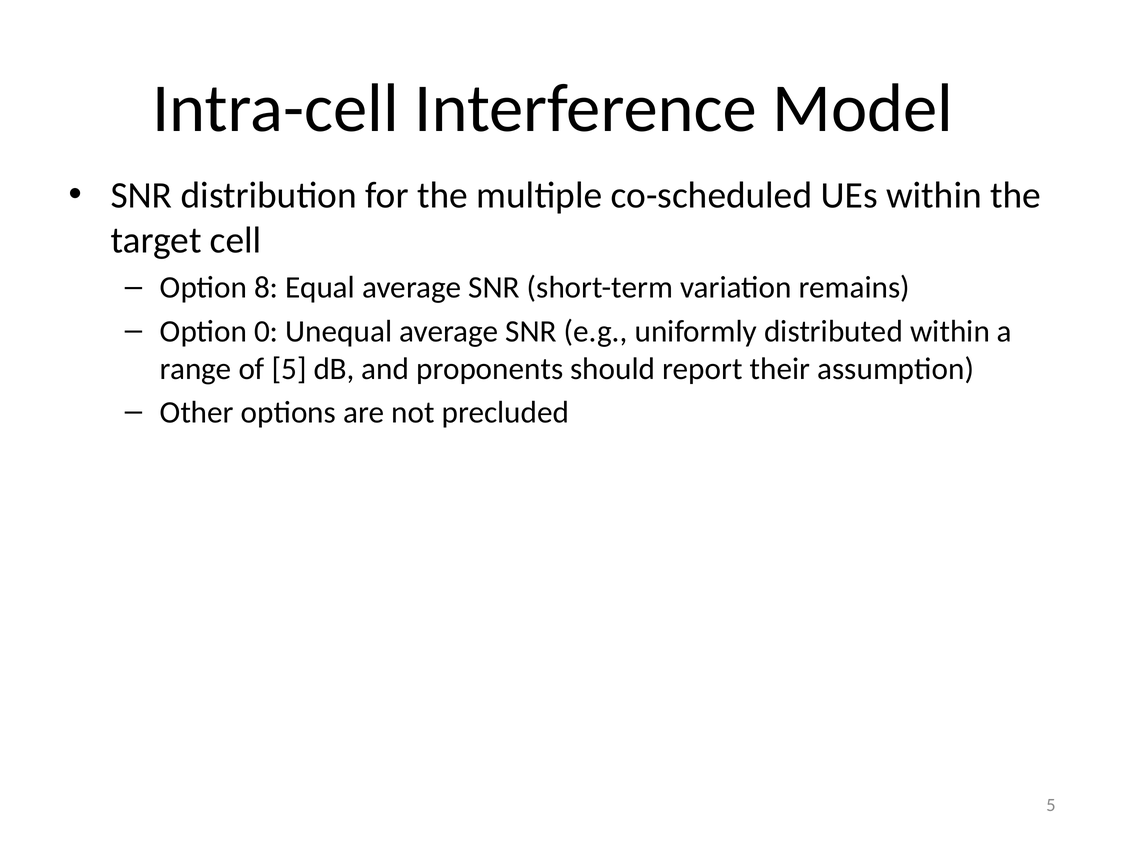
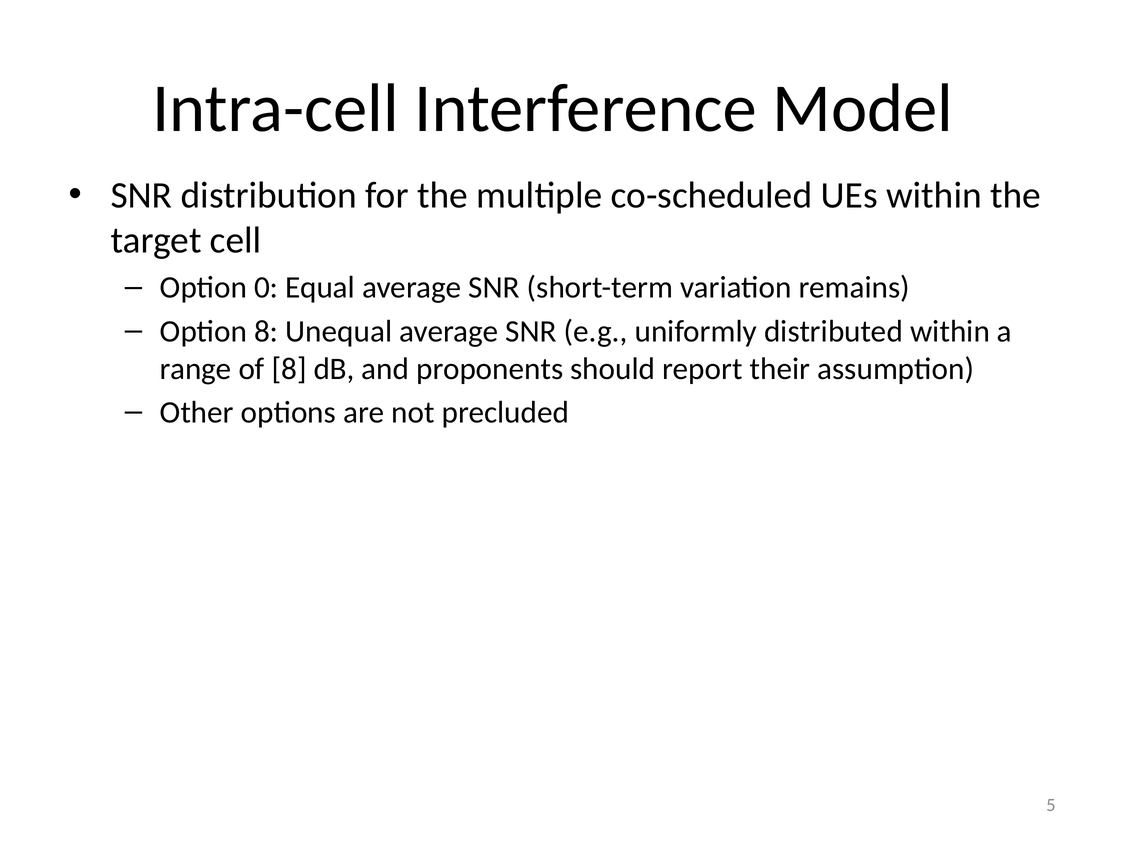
8: 8 -> 0 (266, 287)
Option 0: 0 -> 8 (266, 331)
of 5: 5 -> 8 (289, 368)
